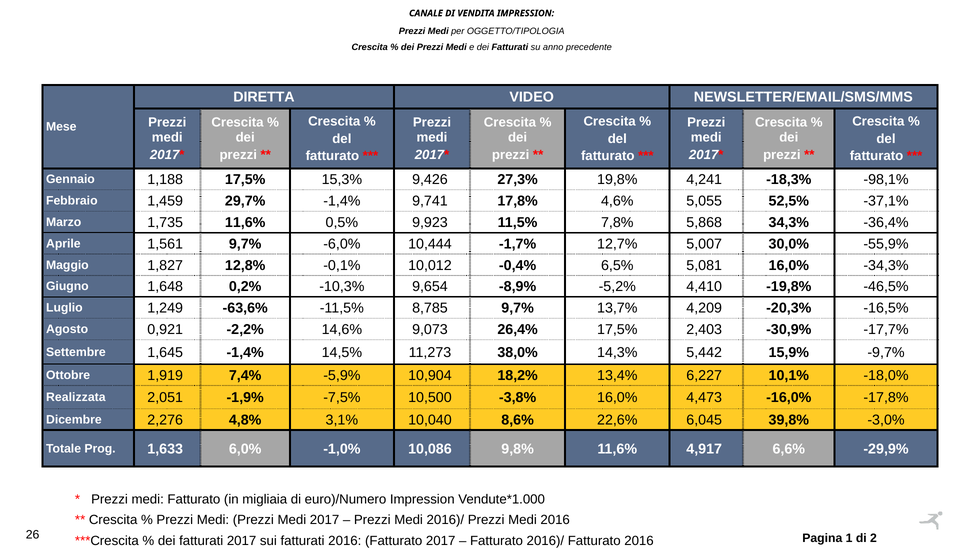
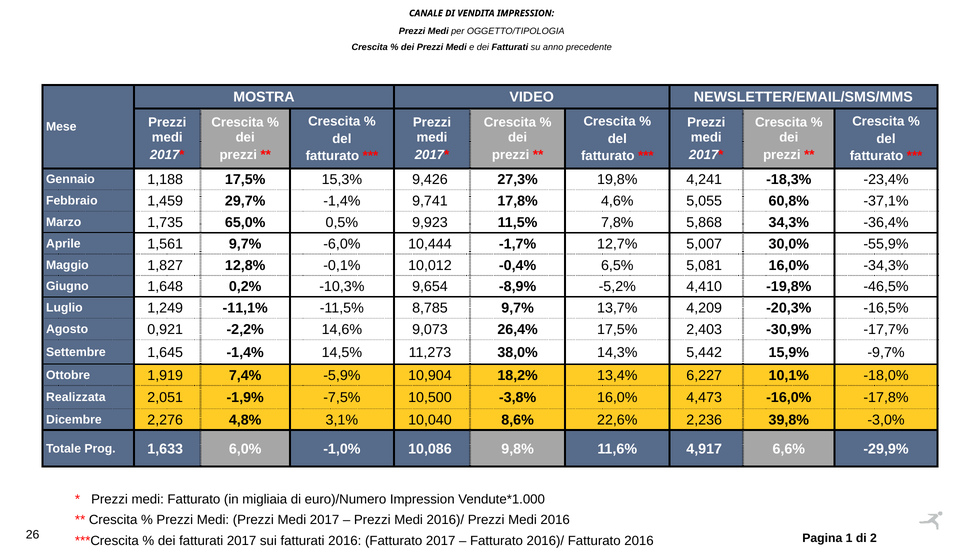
DIRETTA: DIRETTA -> MOSTRA (264, 97)
-98,1%: -98,1% -> -23,4% (886, 180)
52,5%: 52,5% -> 60,8% (789, 201)
1,735 11,6%: 11,6% -> 65,0% (245, 223)
-63,6%: -63,6% -> -11,1% (245, 308)
6,045: 6,045 -> 2,236 (704, 420)
